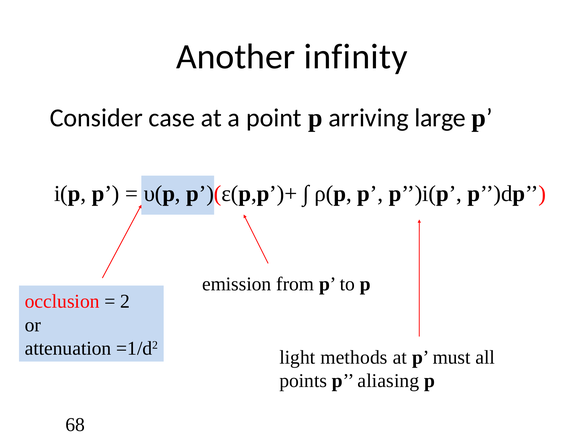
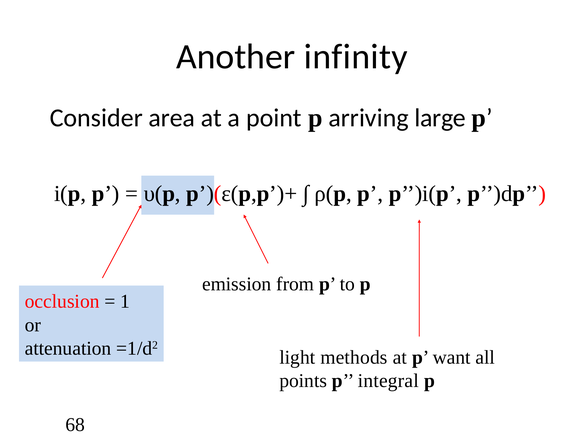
case: case -> area (172, 118)
2: 2 -> 1 (125, 301)
must: must -> want (452, 357)
aliasing: aliasing -> integral (388, 381)
